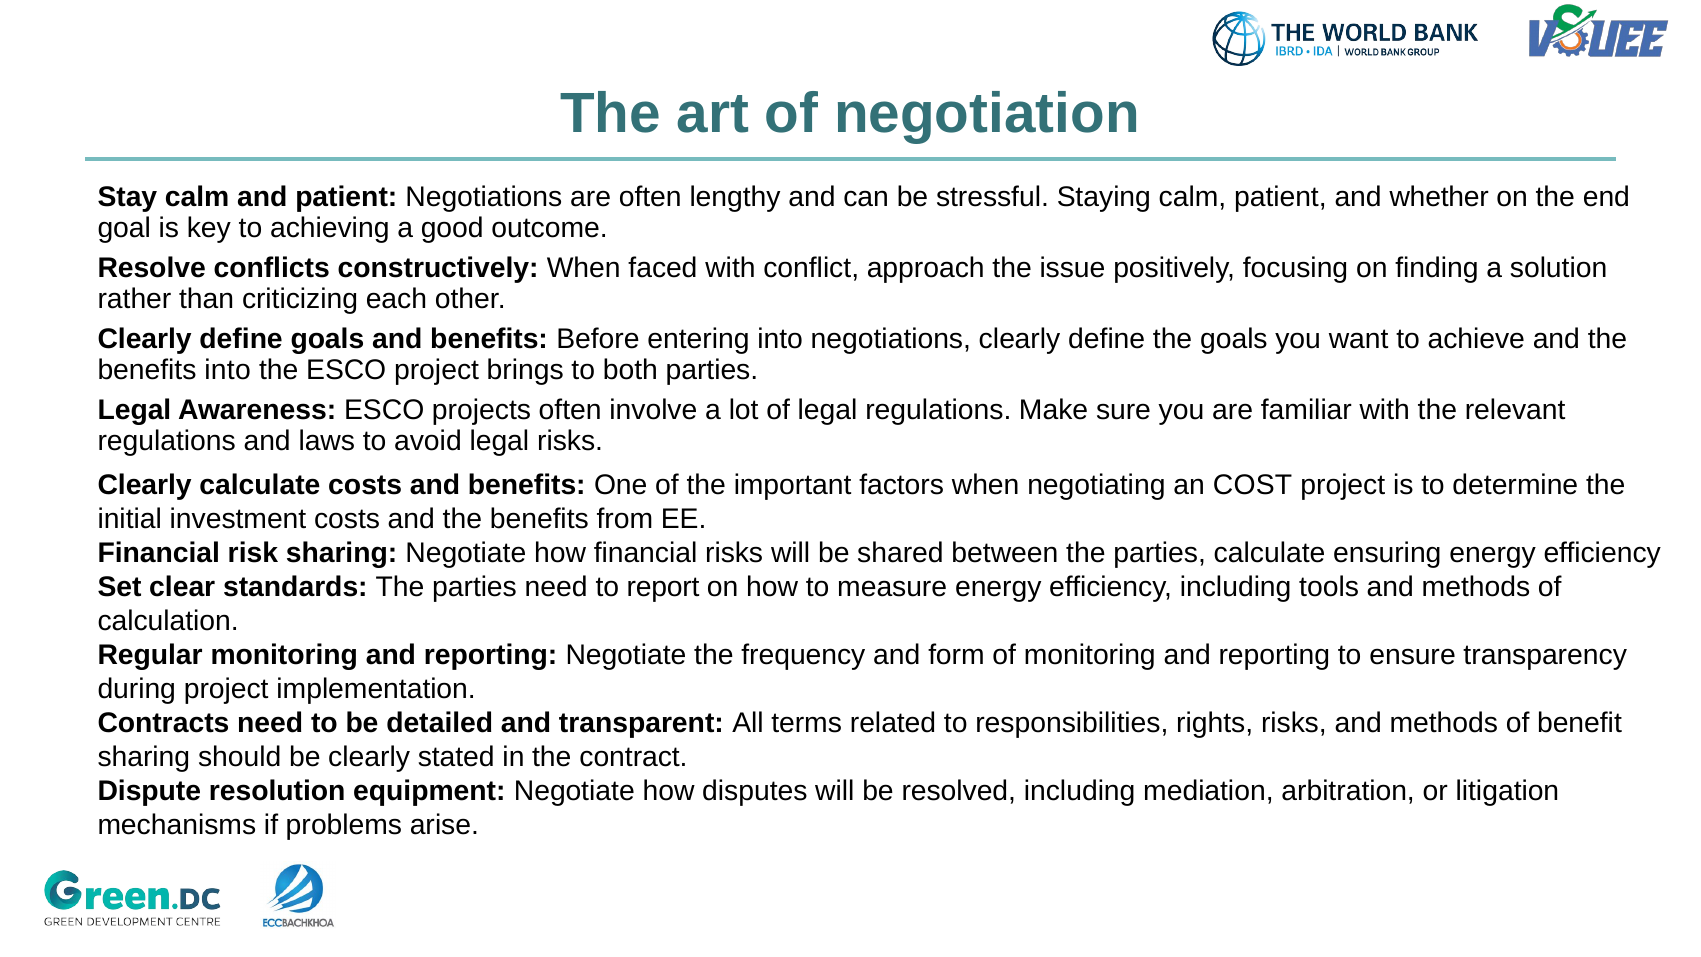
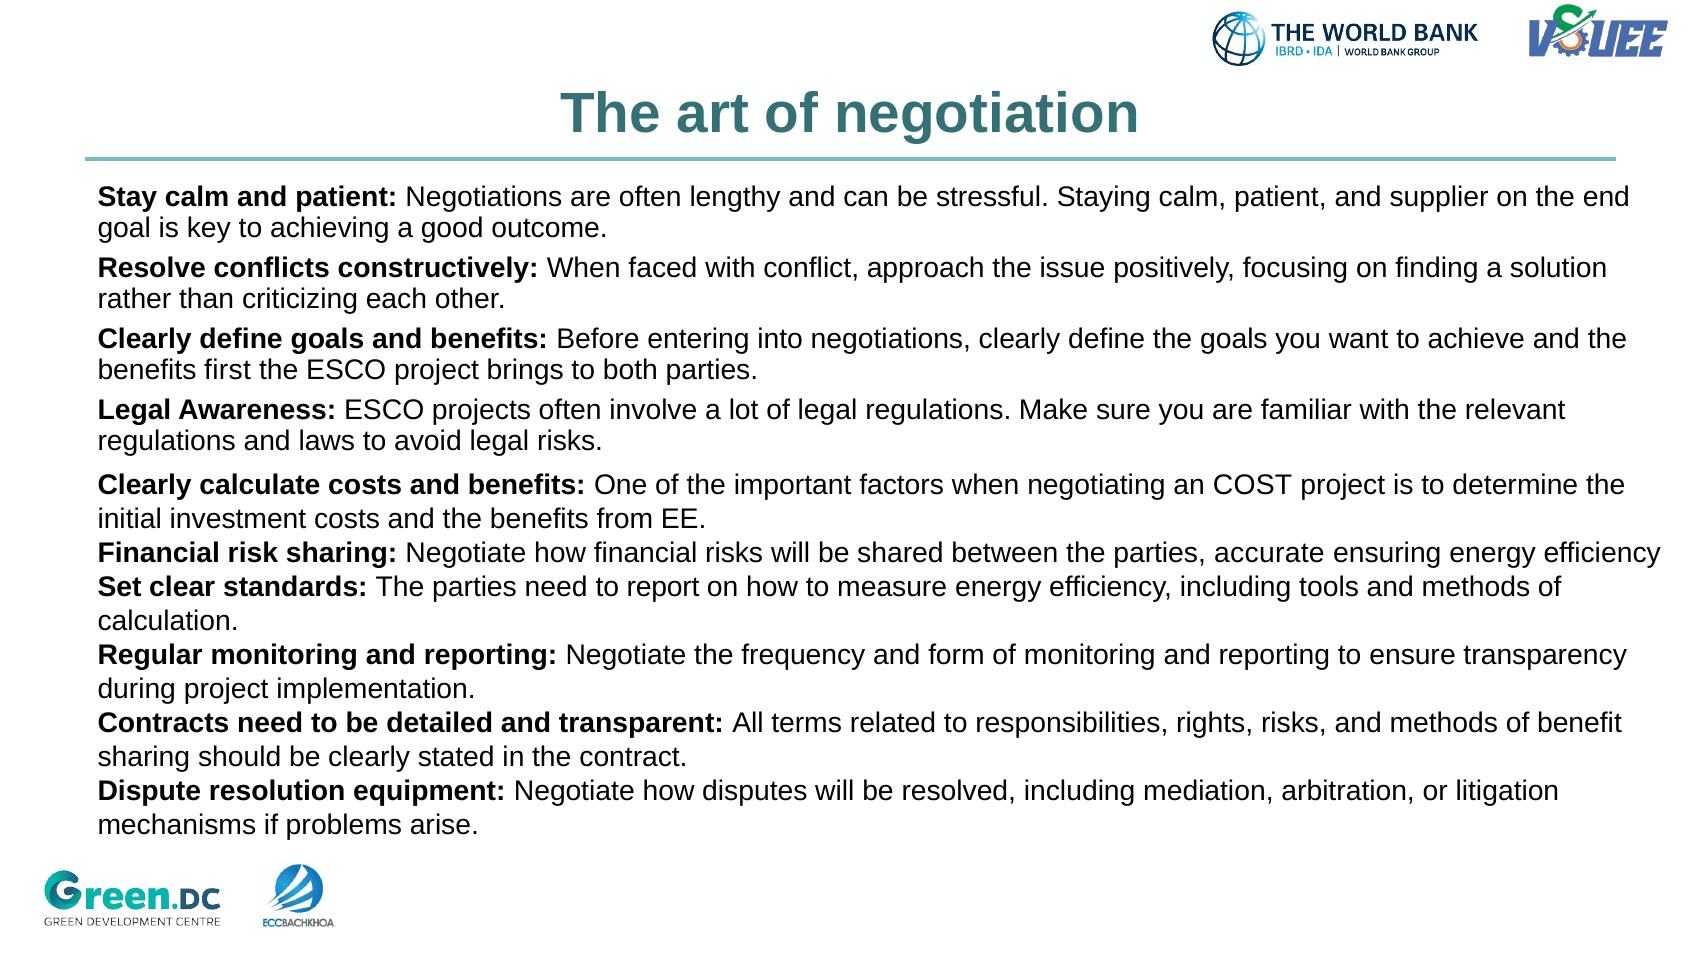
whether: whether -> supplier (1439, 197)
benefits into: into -> first (228, 370)
parties calculate: calculate -> accurate (1269, 553)
